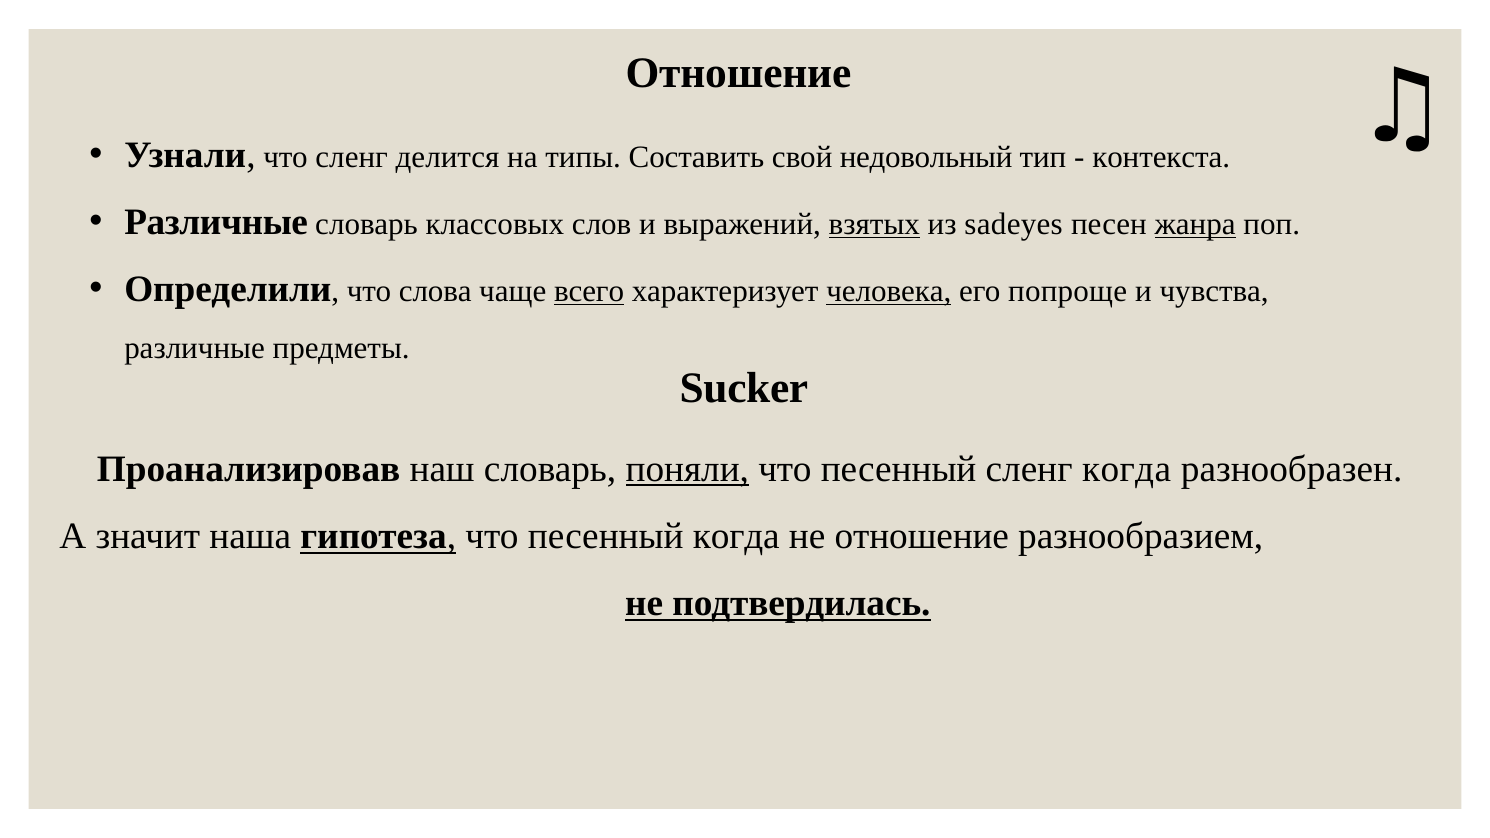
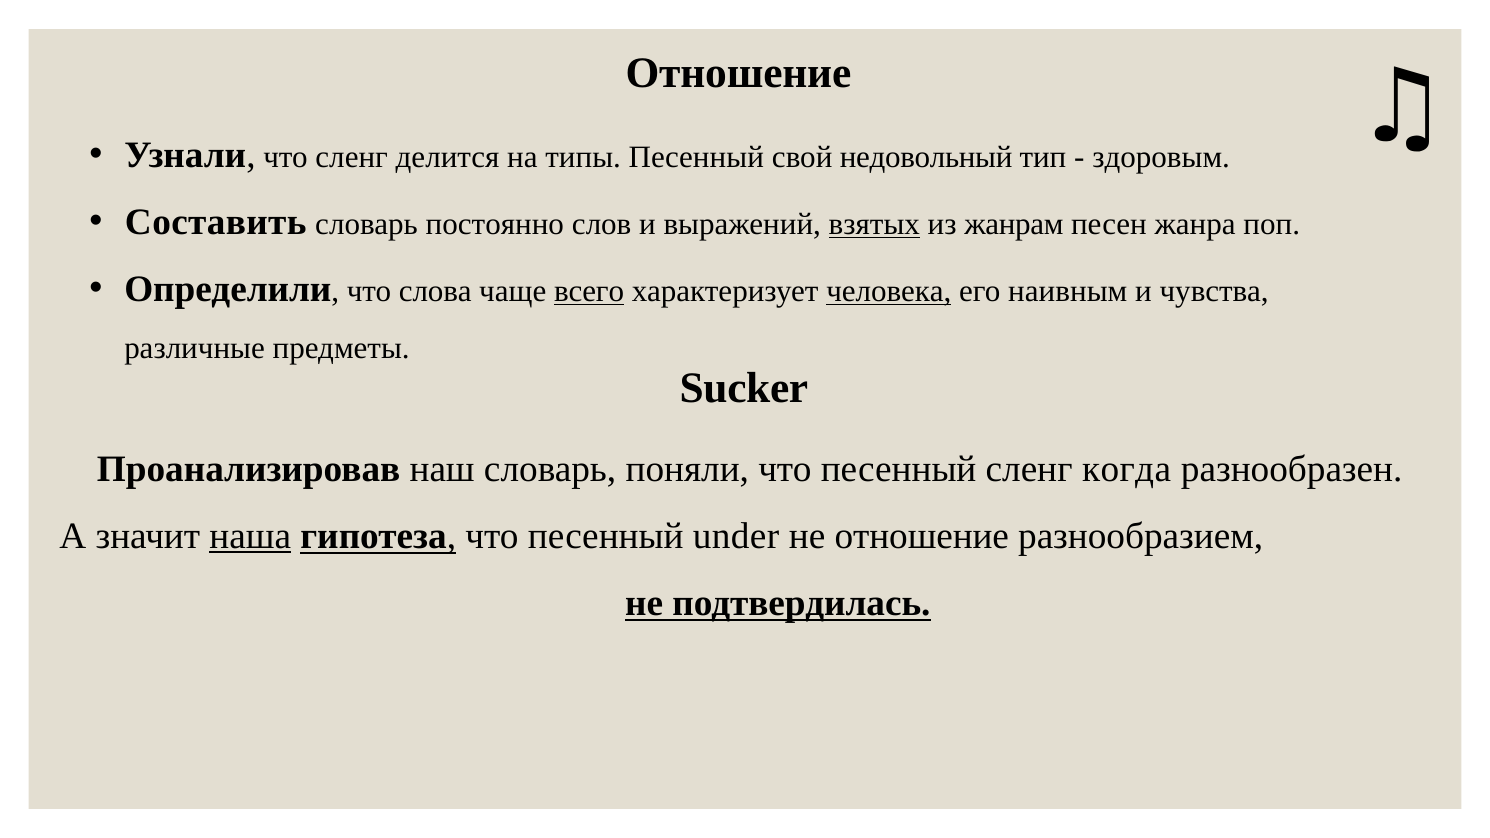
типы Составить: Составить -> Песенный (696, 157)
контекста: контекста -> здоровым (1161, 157)
Различные: Различные -> Составить (216, 222)
классовых: классовых -> постоянно (495, 224)
sadeyes: sadeyes -> жанрам (1014, 224)
жанра underline: present -> none (1195, 224)
попроще: попроще -> наивным (1068, 291)
поняли underline: present -> none (687, 469)
наша underline: none -> present (250, 536)
песенный когда: когда -> under (736, 536)
